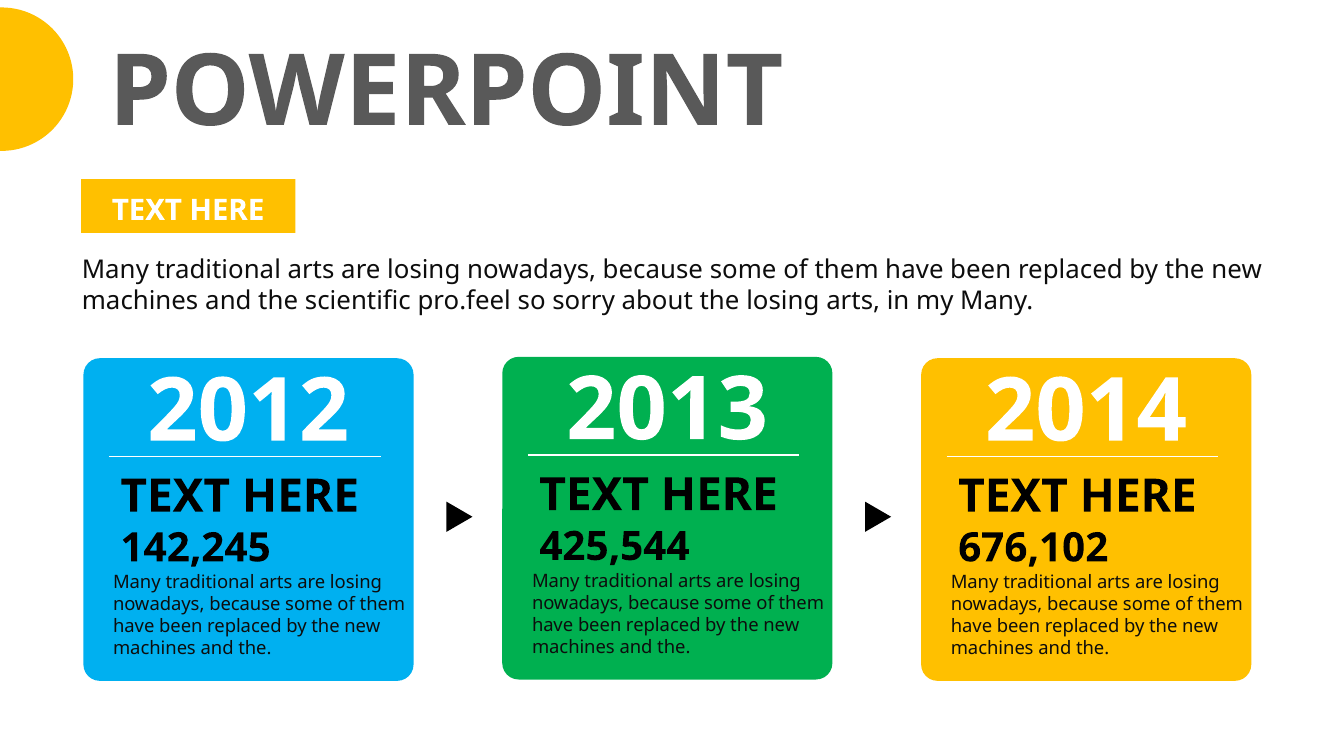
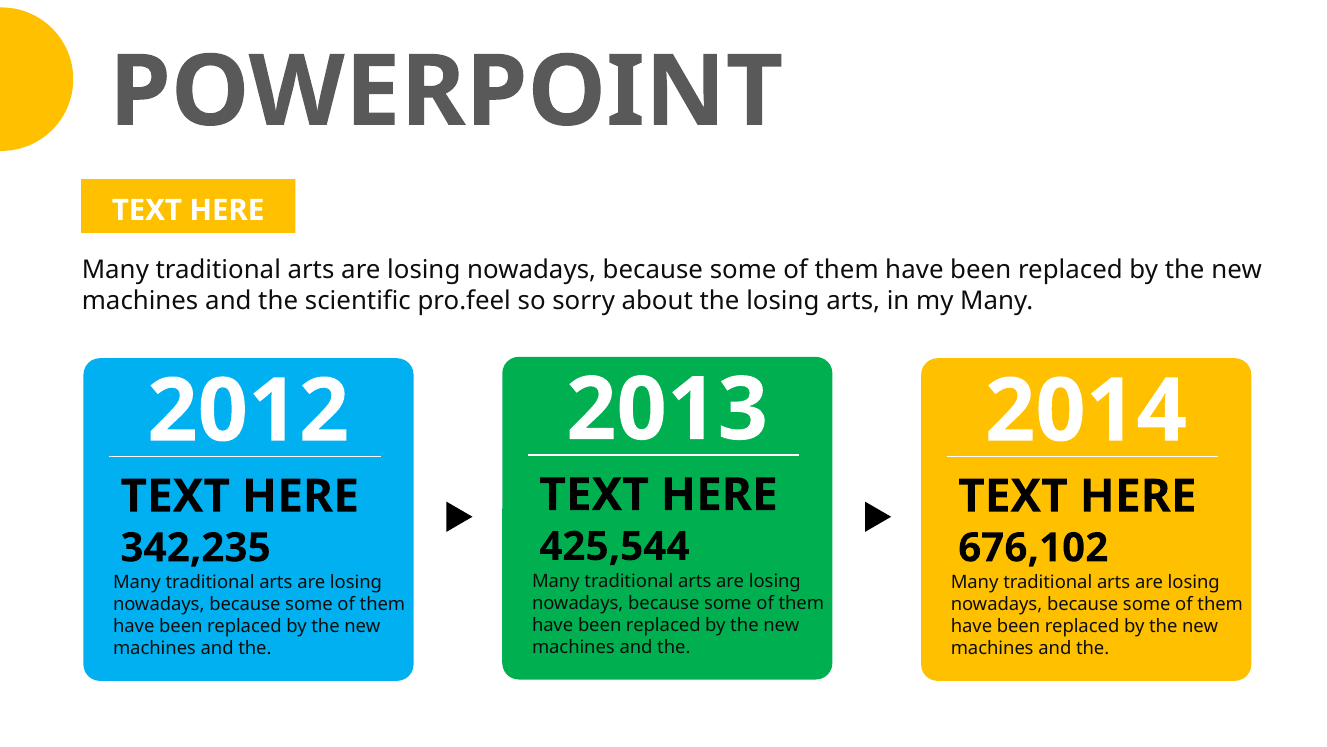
142,245: 142,245 -> 342,235 (196, 548)
